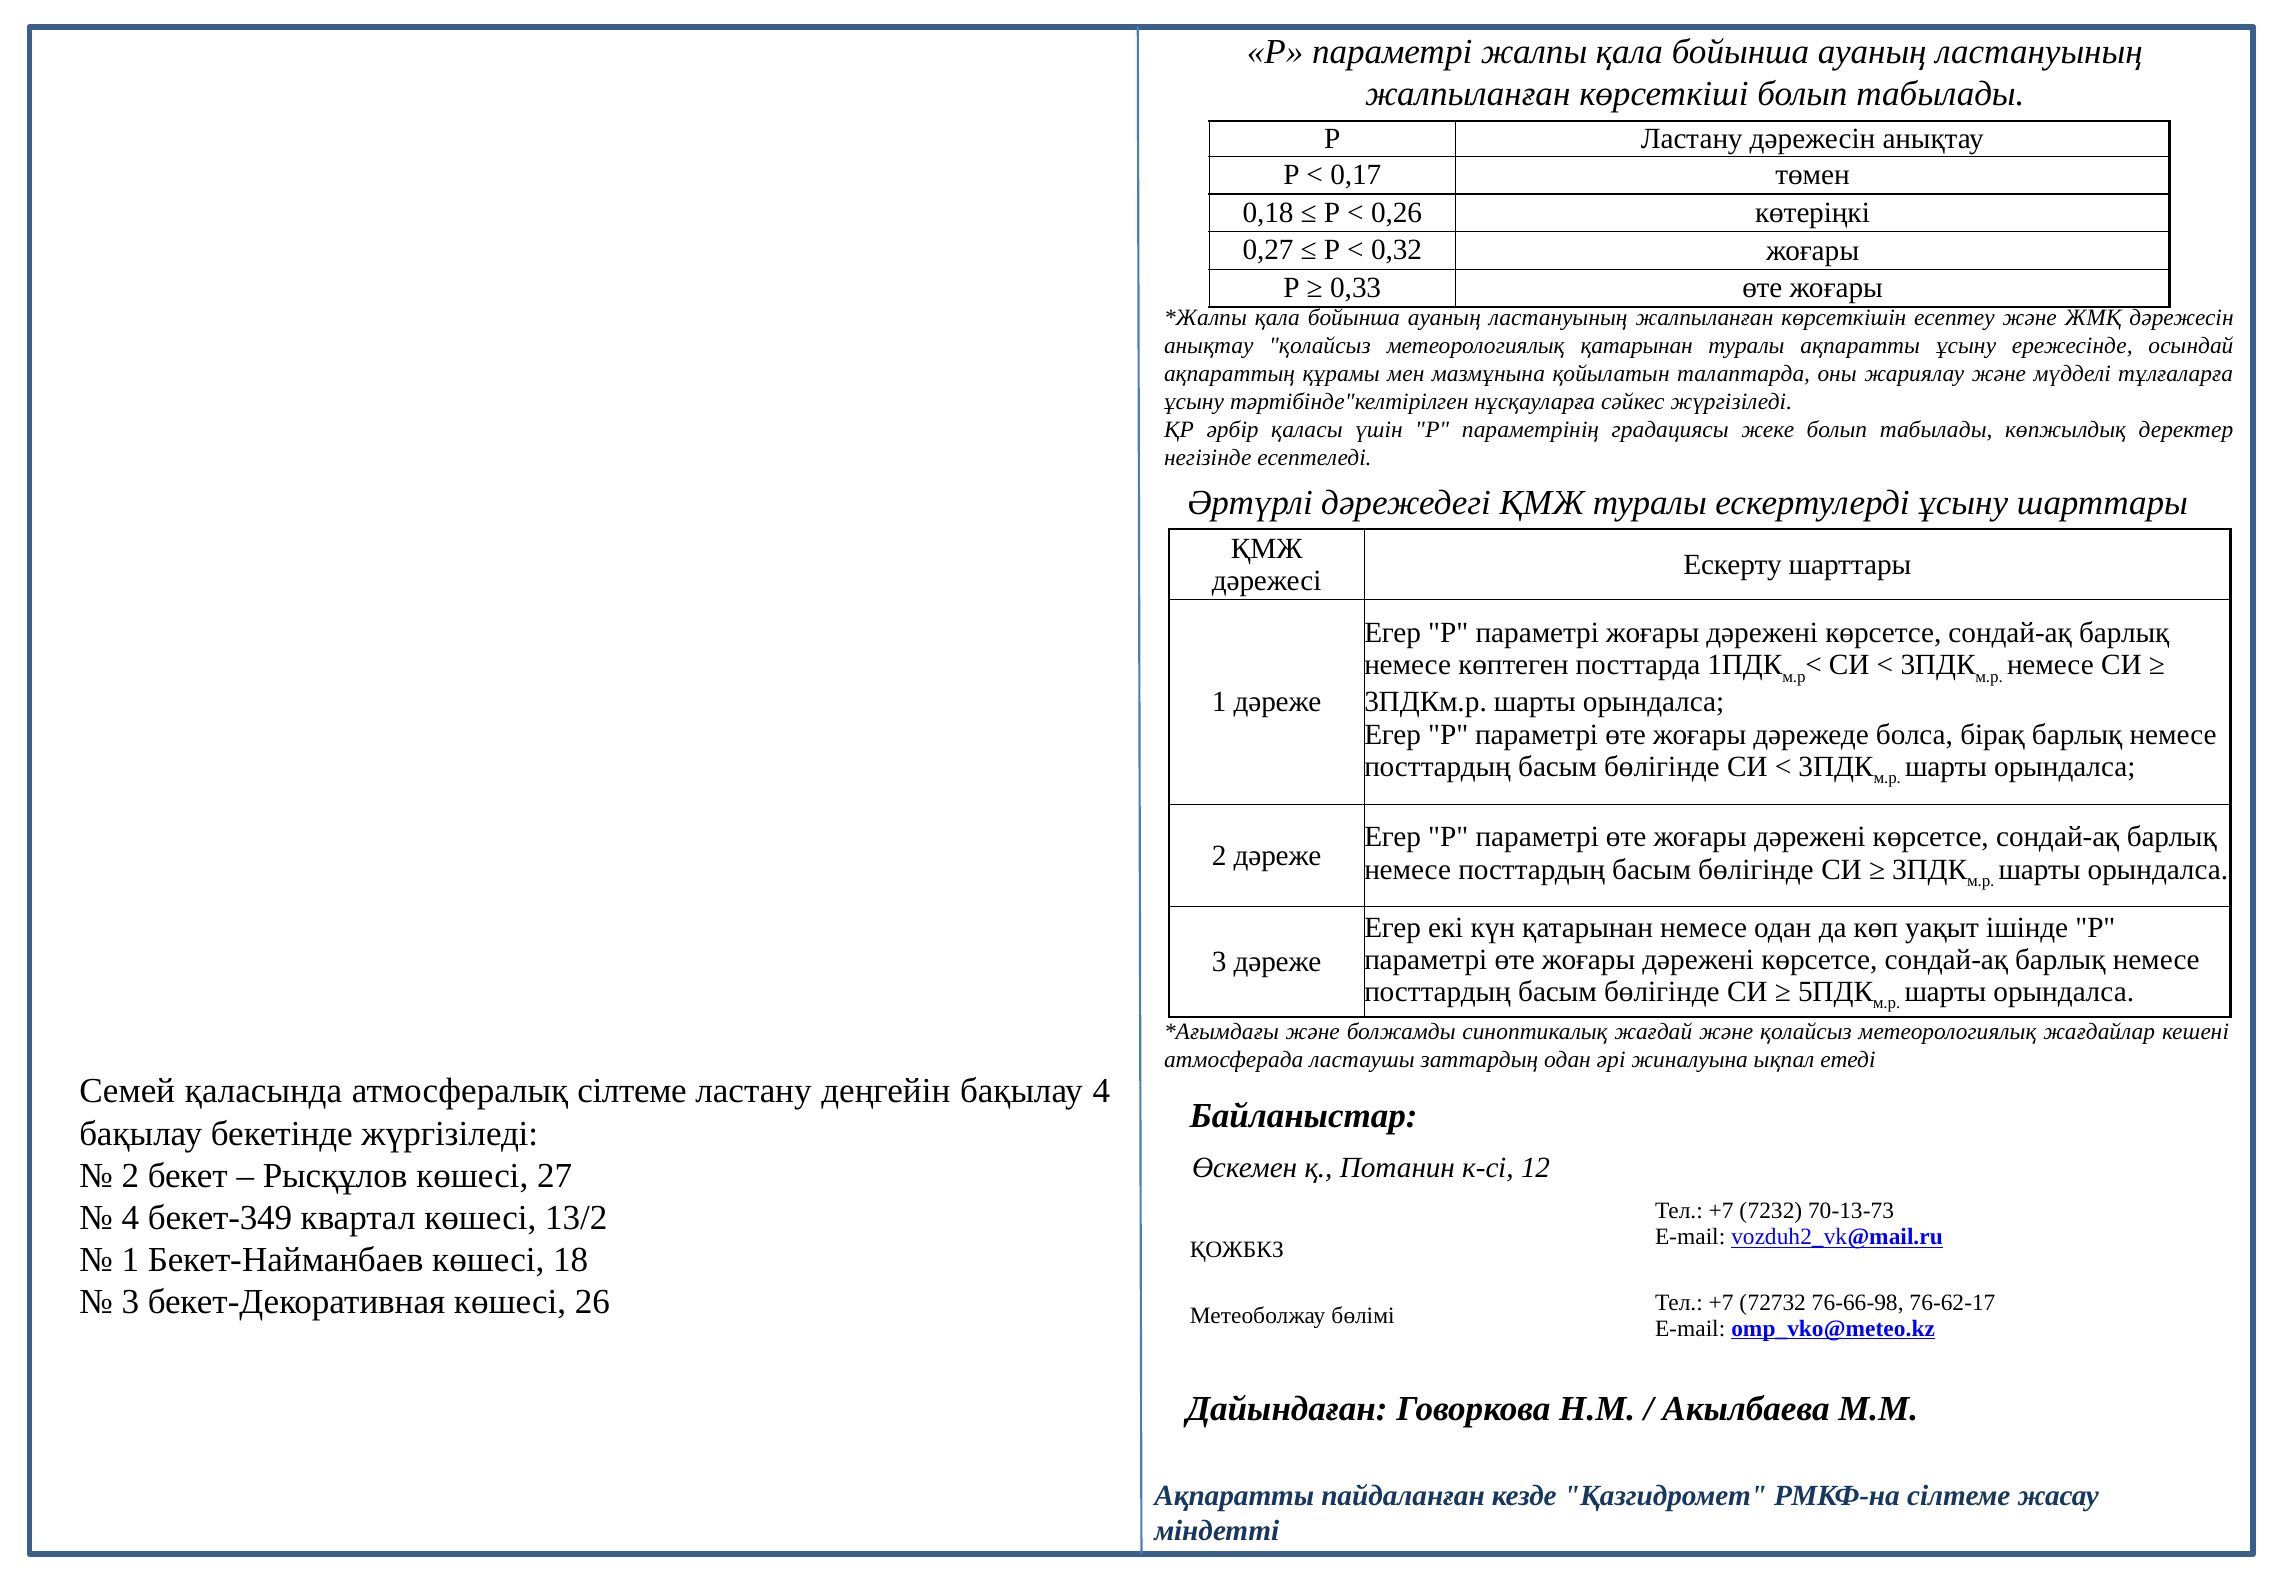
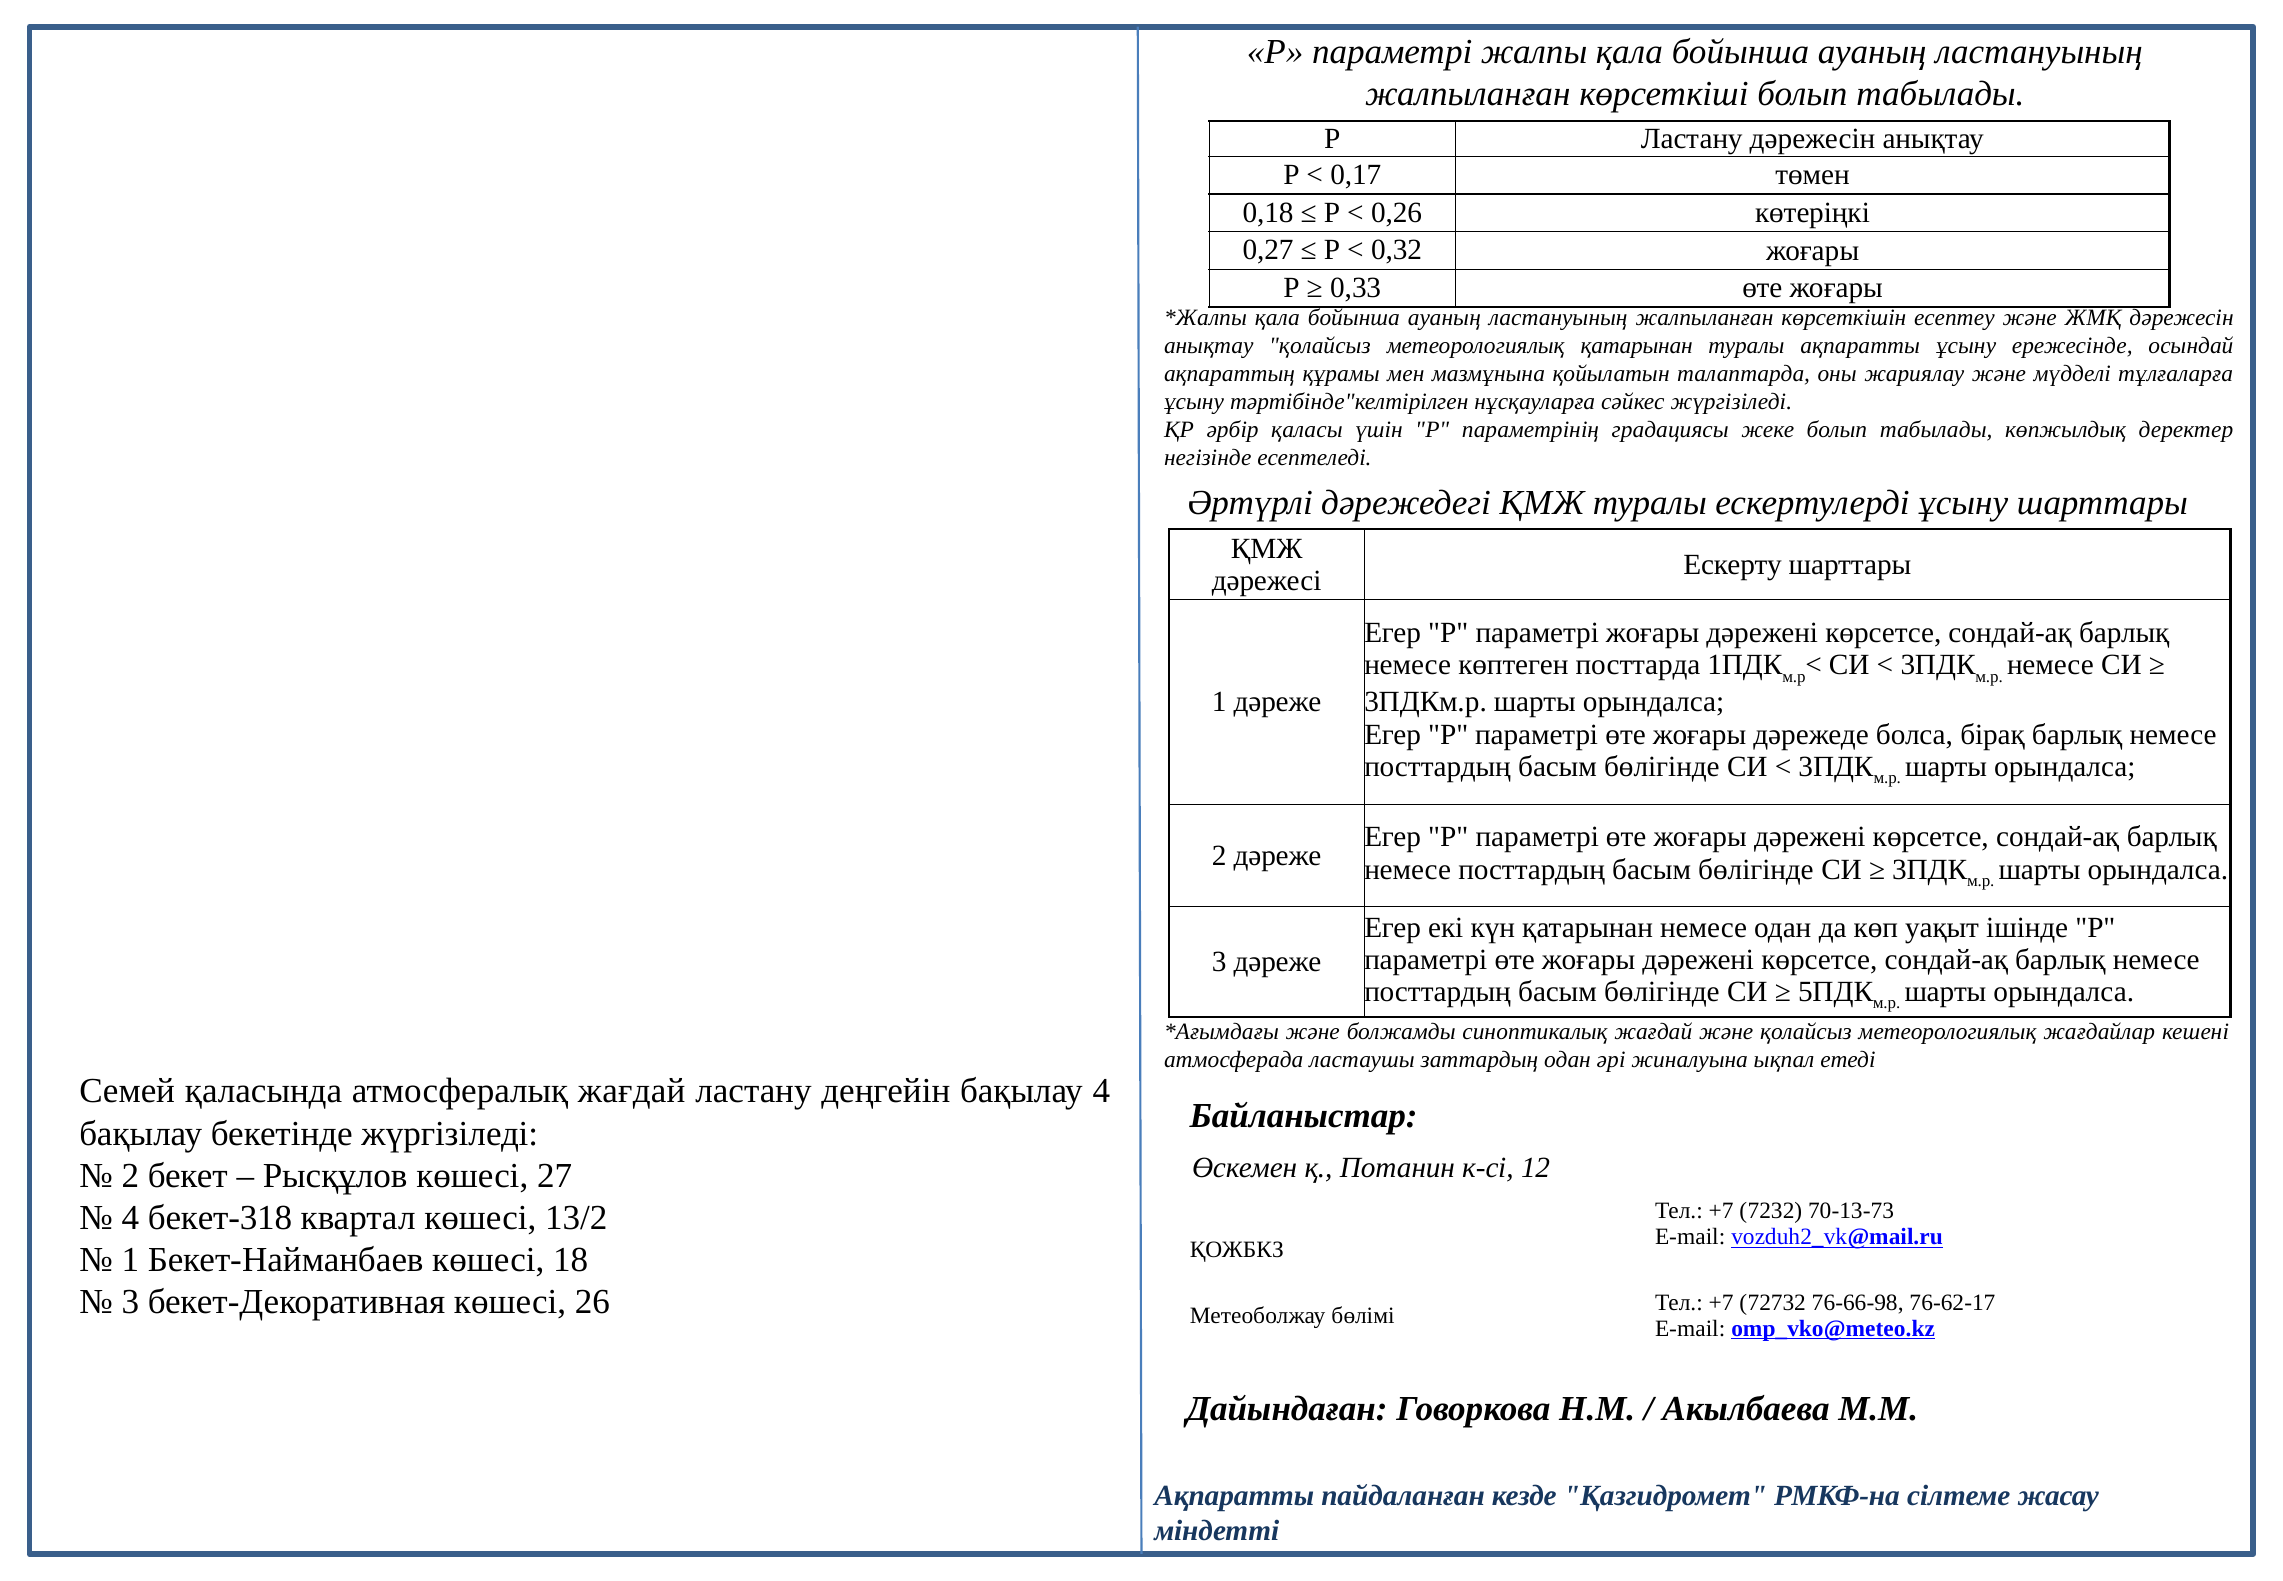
атмосфералық сілтеме: сілтеме -> жағдай (632, 1091)
бекет-349: бекет-349 -> бекет-318 (220, 1217)
